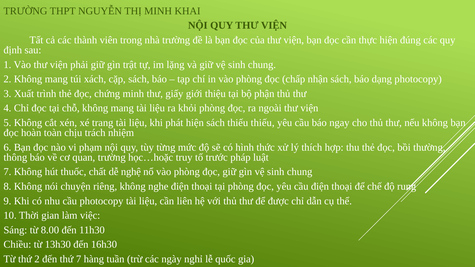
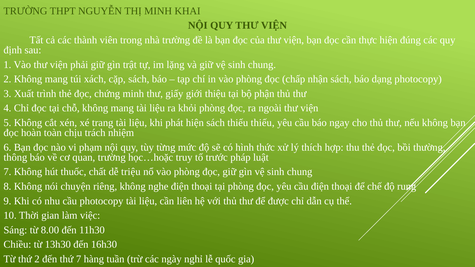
nghệ: nghệ -> triệu (131, 172)
